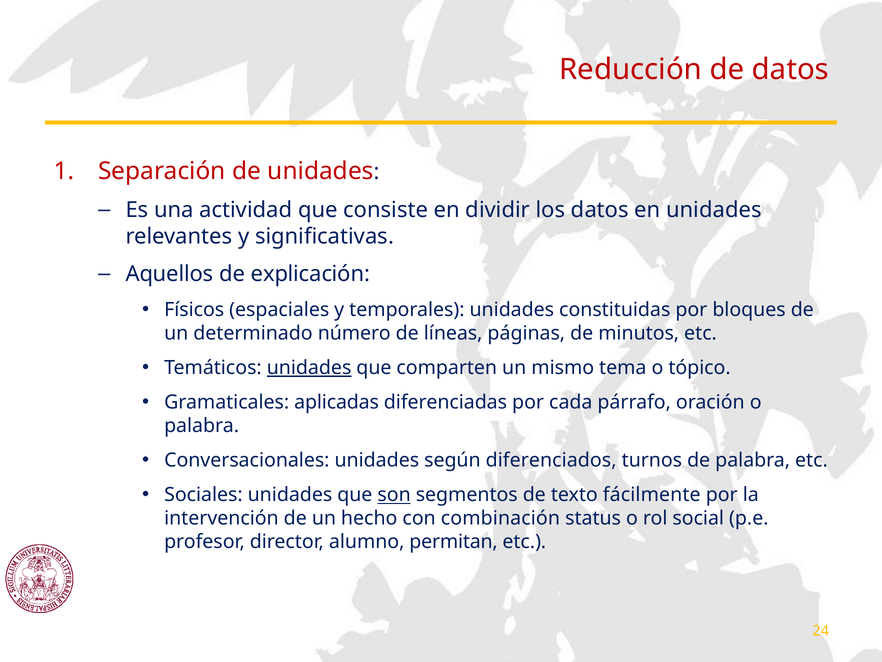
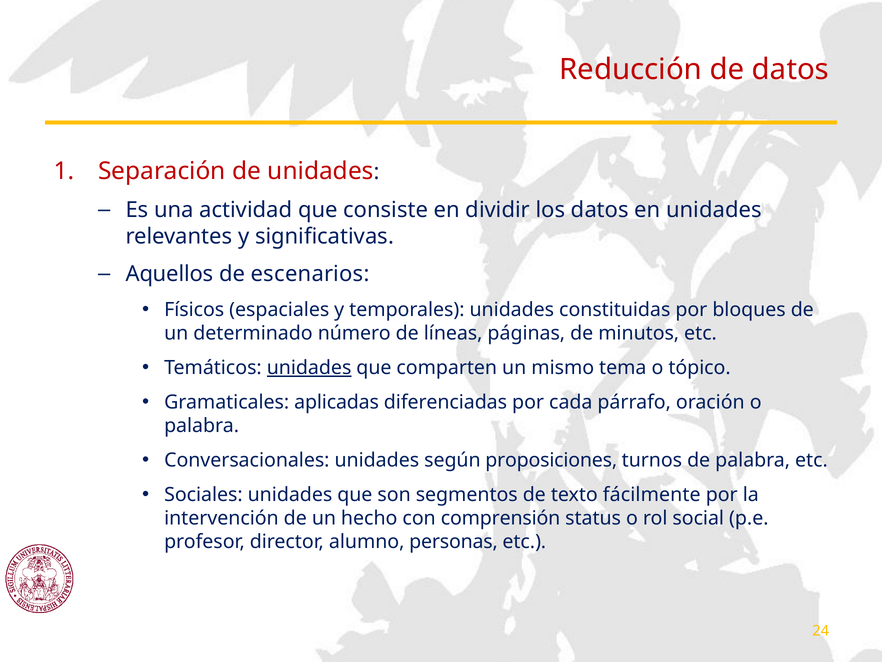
explicación: explicación -> escenarios (310, 274)
diferenciados: diferenciados -> proposiciones (551, 460)
son underline: present -> none (394, 495)
combinación: combinación -> comprensión (501, 518)
permitan: permitan -> personas (454, 542)
